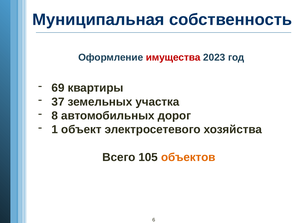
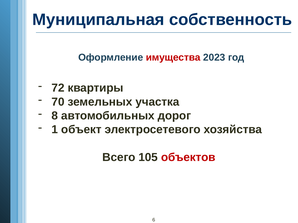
69: 69 -> 72 (58, 88)
37: 37 -> 70 (58, 102)
объектов colour: orange -> red (188, 158)
